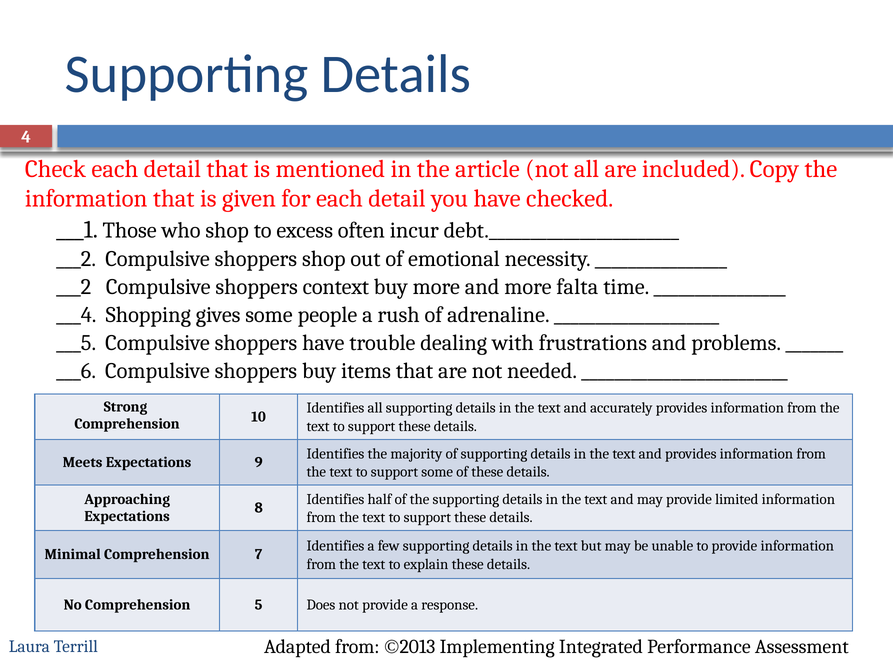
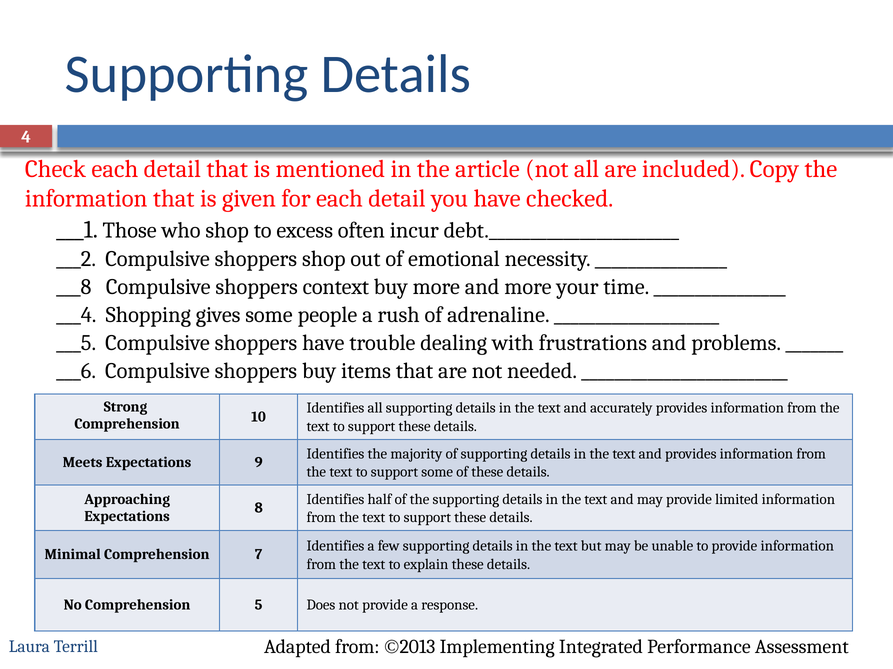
___2: ___2 -> ___8 (74, 287)
falta: falta -> your (577, 287)
